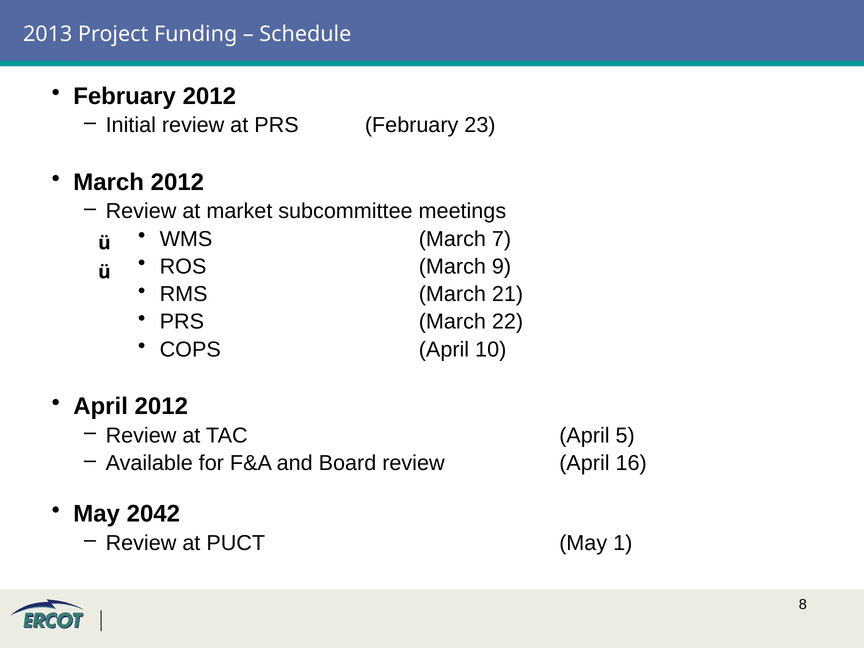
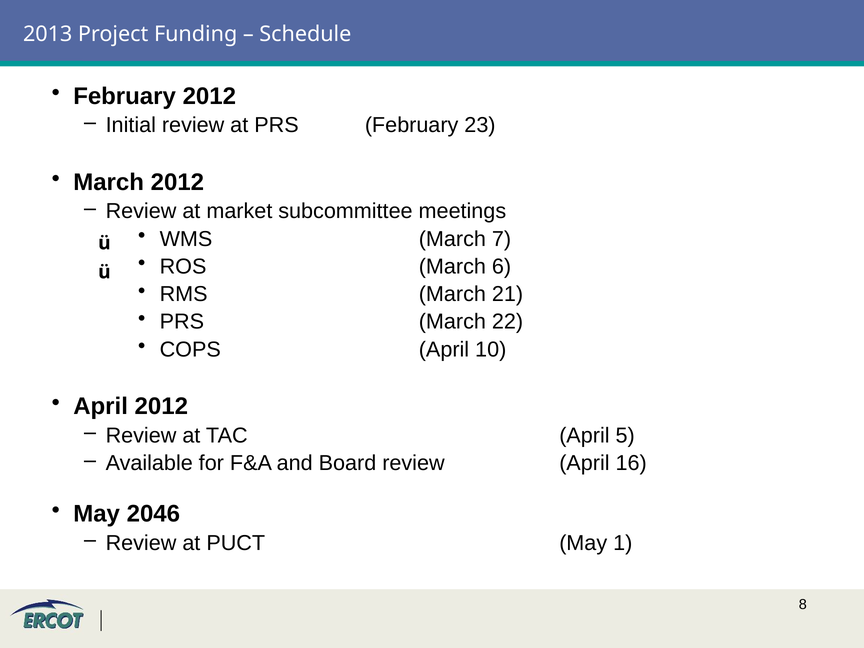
9: 9 -> 6 (502, 267)
2042: 2042 -> 2046 (153, 514)
